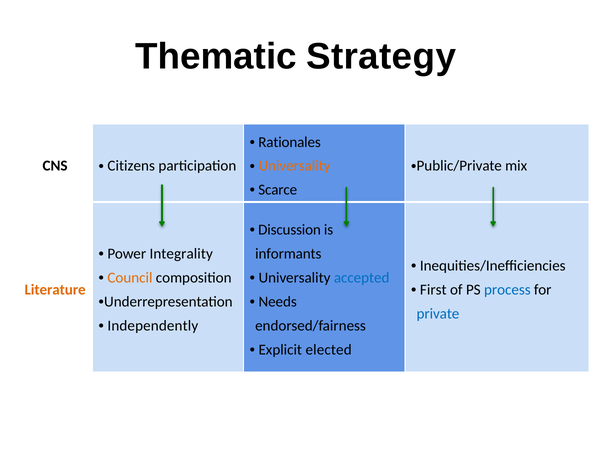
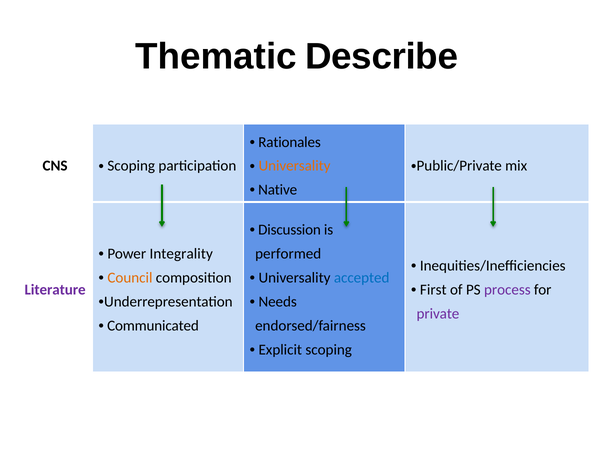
Strategy: Strategy -> Describe (382, 56)
Citizens: Citizens -> Scoping (131, 166)
Scarce: Scarce -> Native (278, 190)
informants: informants -> performed (288, 253)
process colour: blue -> purple (507, 289)
Literature colour: orange -> purple (55, 289)
private colour: blue -> purple (438, 313)
Independently: Independently -> Communicated (153, 325)
Explicit elected: elected -> scoping (329, 349)
